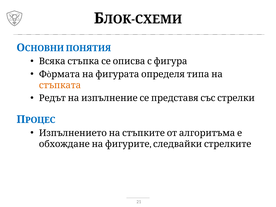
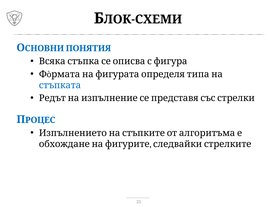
стъпката colour: orange -> blue (60, 85)
